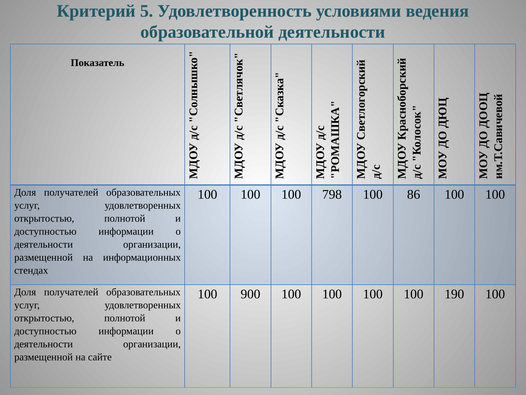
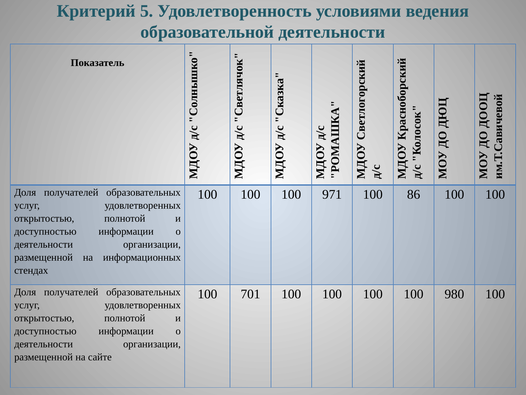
798: 798 -> 971 (332, 194)
900: 900 -> 701 (250, 294)
190: 190 -> 980 (454, 294)
